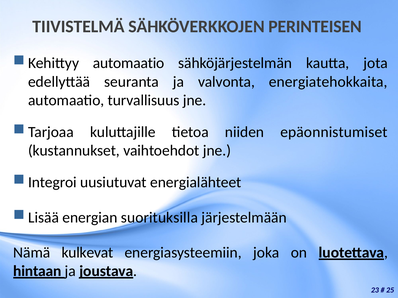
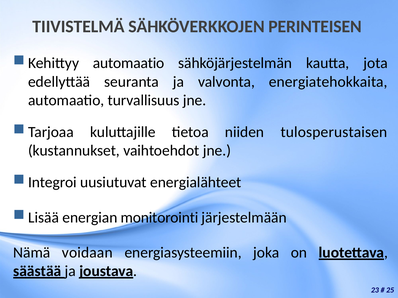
epäonnistumiset: epäonnistumiset -> tulosperustaisen (334, 132)
suorituksilla: suorituksilla -> monitorointi (160, 218)
kulkevat: kulkevat -> voidaan (87, 253)
hintaan: hintaan -> säästää (37, 272)
